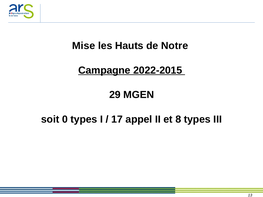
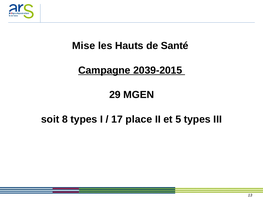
Notre: Notre -> Santé (175, 46)
2022-2015: 2022-2015 -> 2039-2015 (158, 70)
0: 0 -> 8 (65, 119)
appel: appel -> place (139, 119)
8: 8 -> 5 (178, 119)
